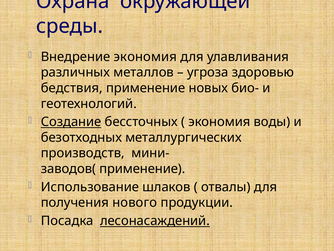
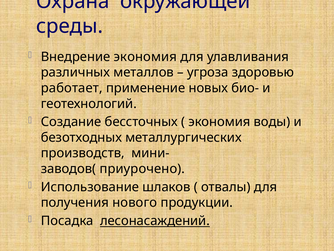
бедствия: бедствия -> работает (72, 88)
Создание underline: present -> none (71, 122)
применение: применение -> приурочено (142, 168)
